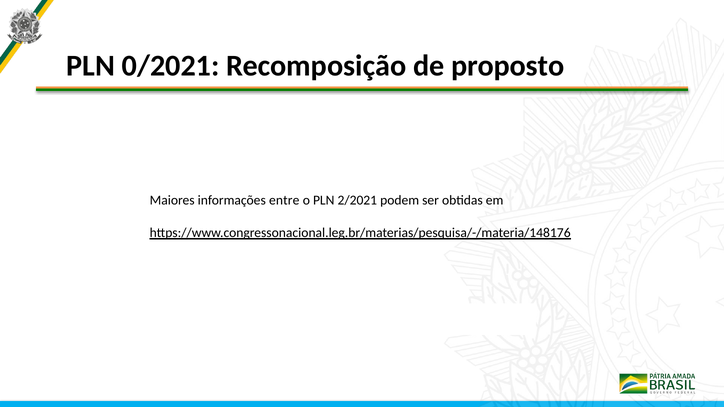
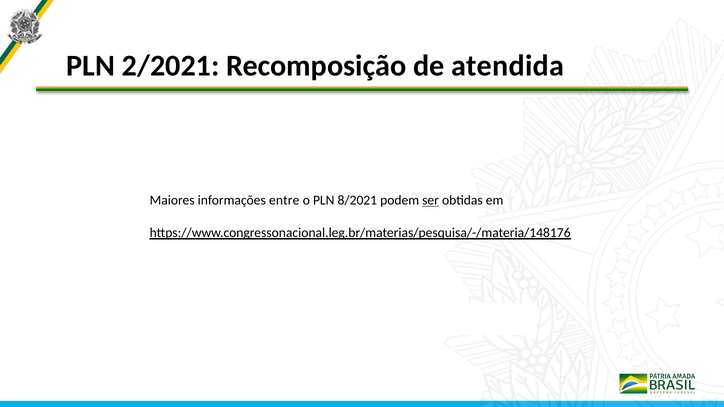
0/2021: 0/2021 -> 2/2021 (171, 66)
proposto: proposto -> atendida (508, 66)
2/2021: 2/2021 -> 8/2021 (357, 200)
ser underline: none -> present (431, 200)
